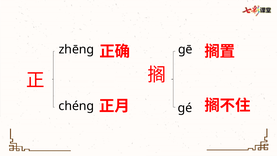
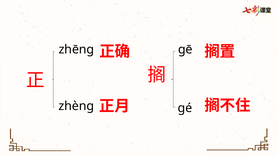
chéng: chéng -> zhèng (76, 106)
